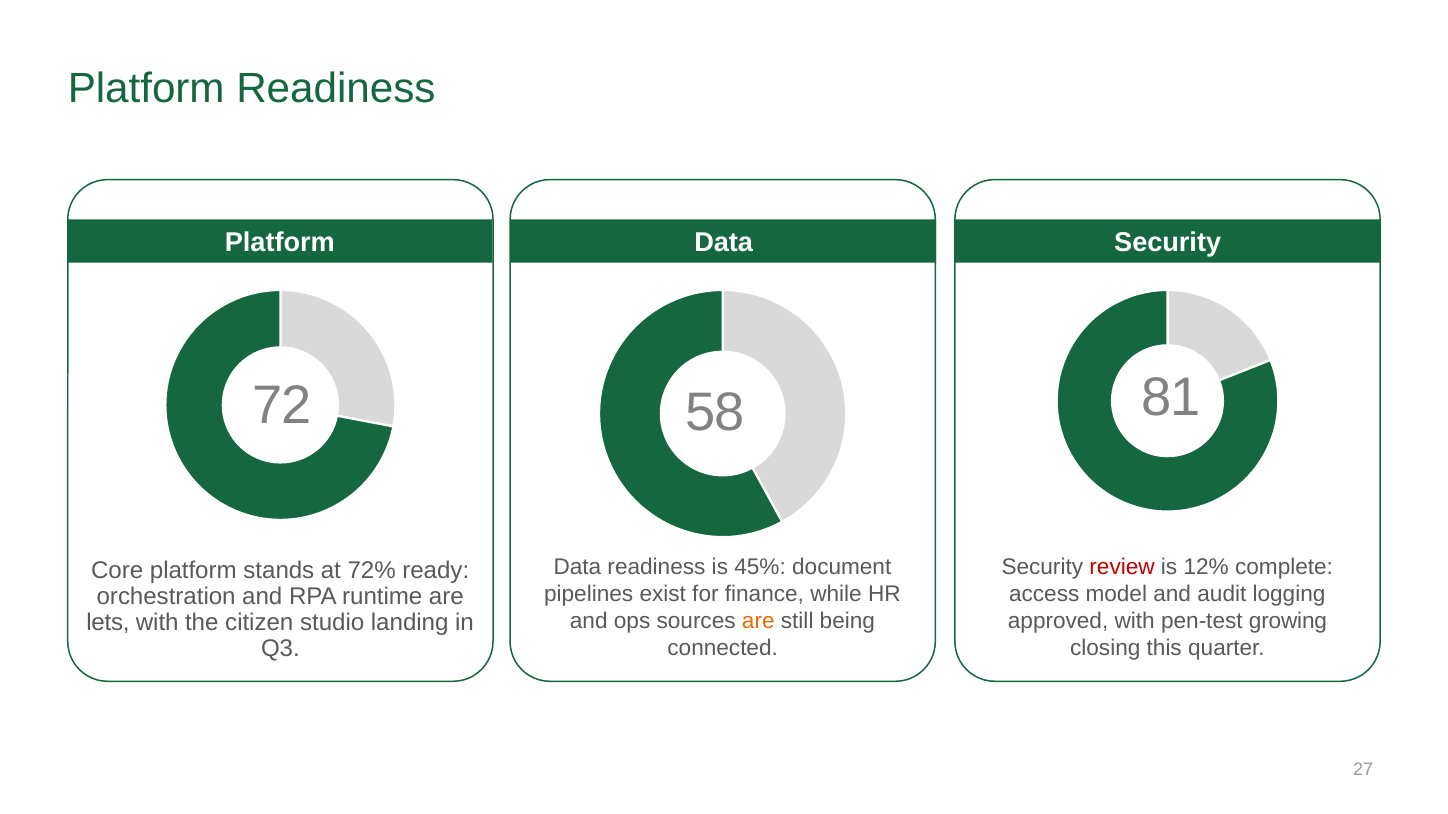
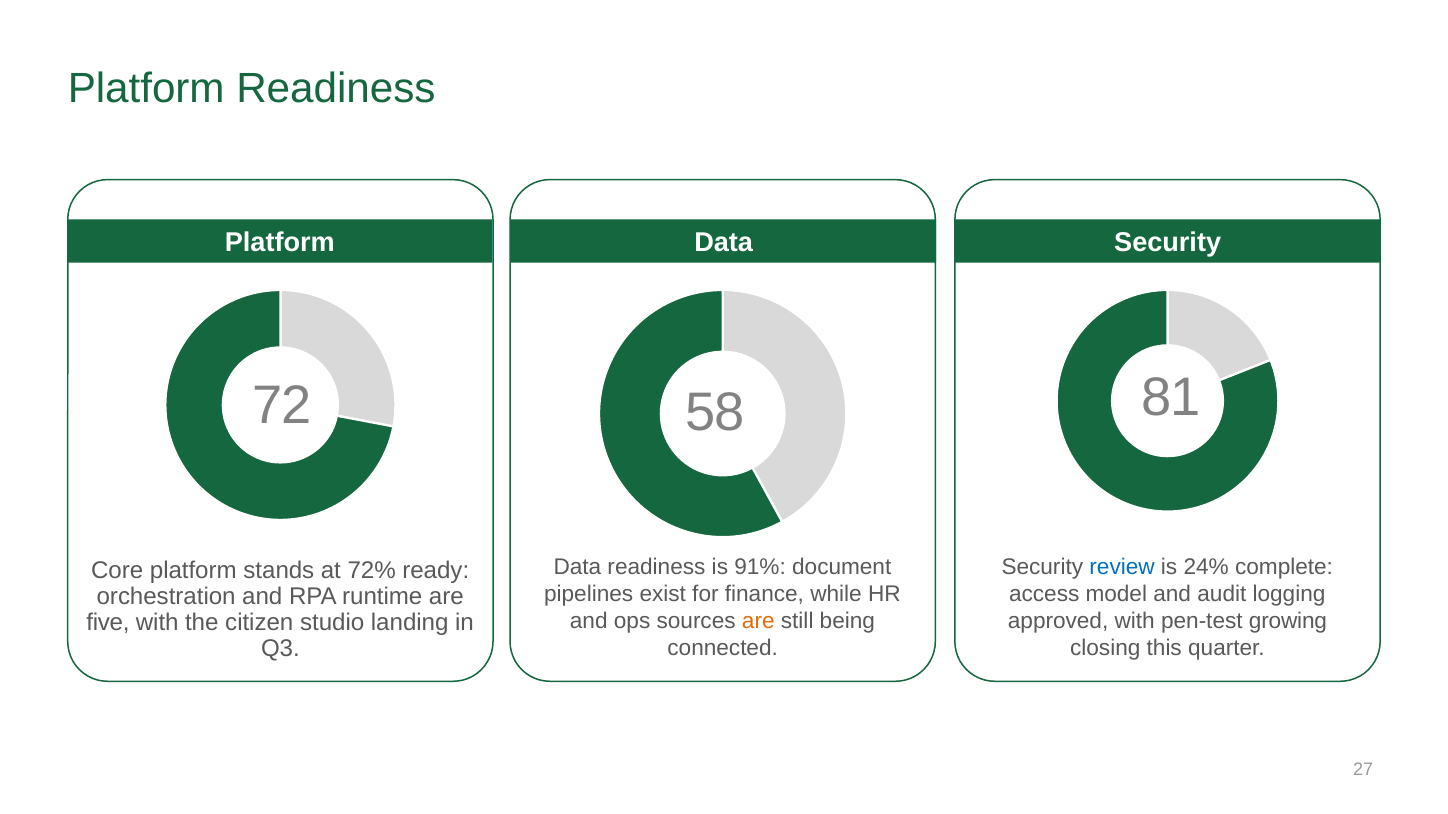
45%: 45% -> 91% (760, 567)
review colour: red -> blue (1122, 567)
12%: 12% -> 24% (1206, 567)
lets: lets -> five (108, 623)
